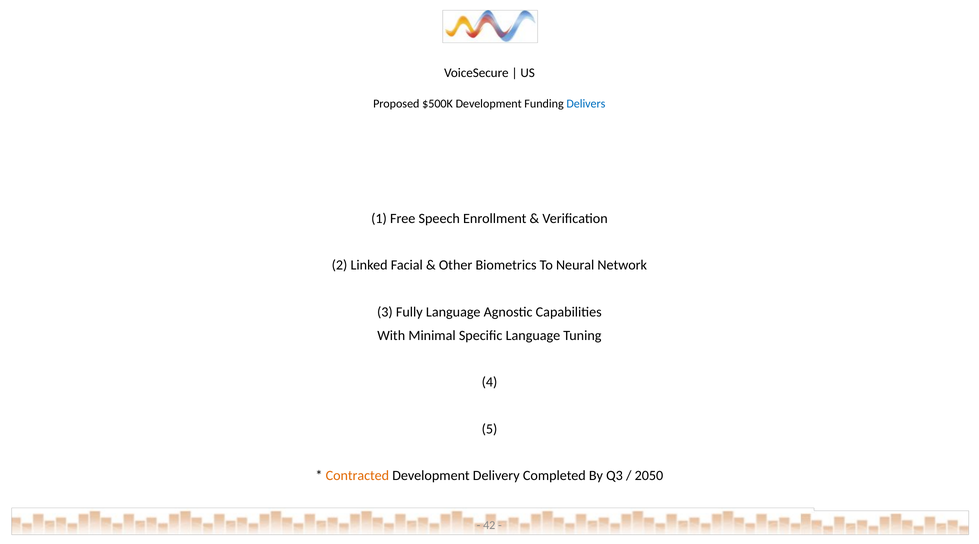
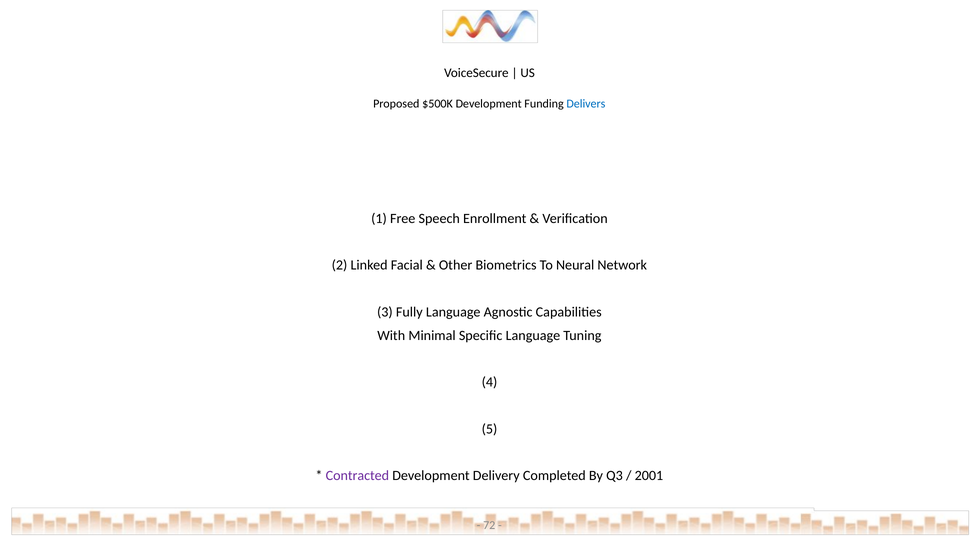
Contracted colour: orange -> purple (357, 476)
2050: 2050 -> 2001 (649, 476)
42: 42 -> 72 (489, 525)
